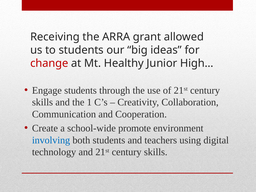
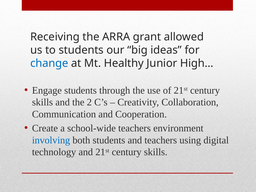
change colour: red -> blue (49, 63)
1: 1 -> 2 (89, 102)
school-wide promote: promote -> teachers (135, 128)
